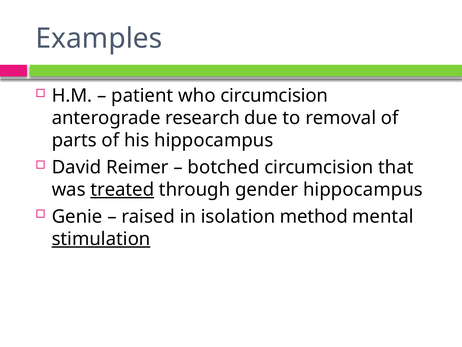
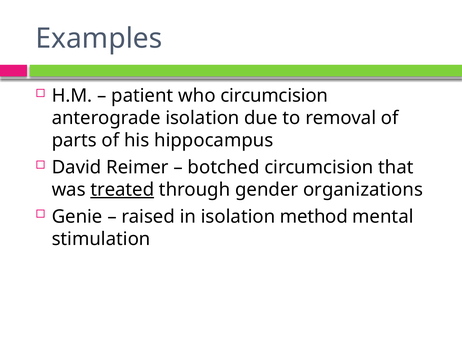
anterograde research: research -> isolation (202, 118)
gender hippocampus: hippocampus -> organizations (363, 189)
stimulation underline: present -> none (101, 239)
